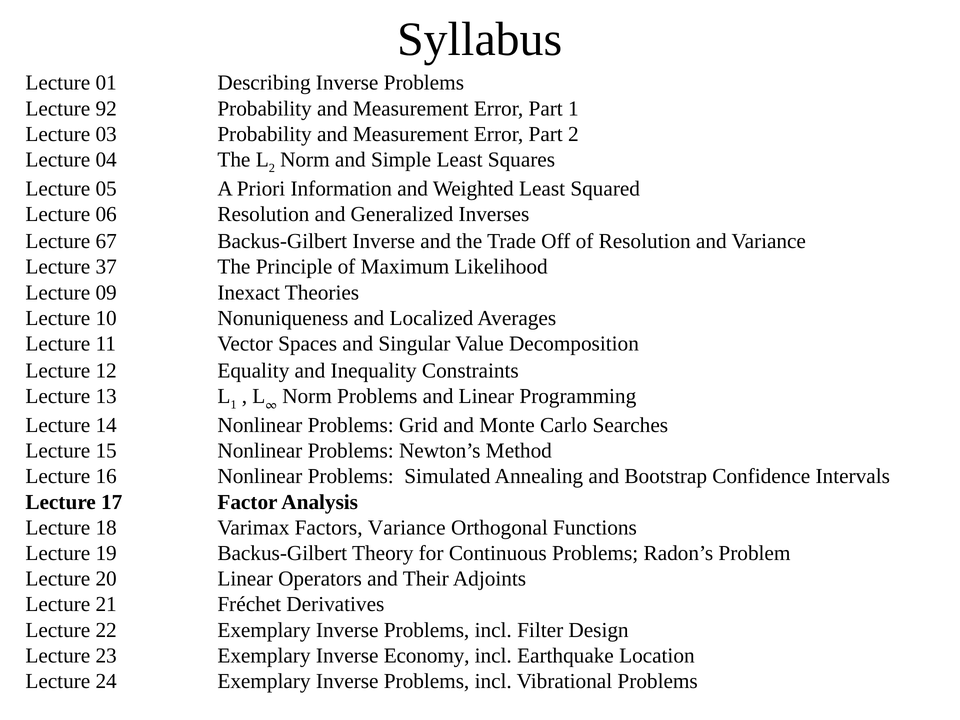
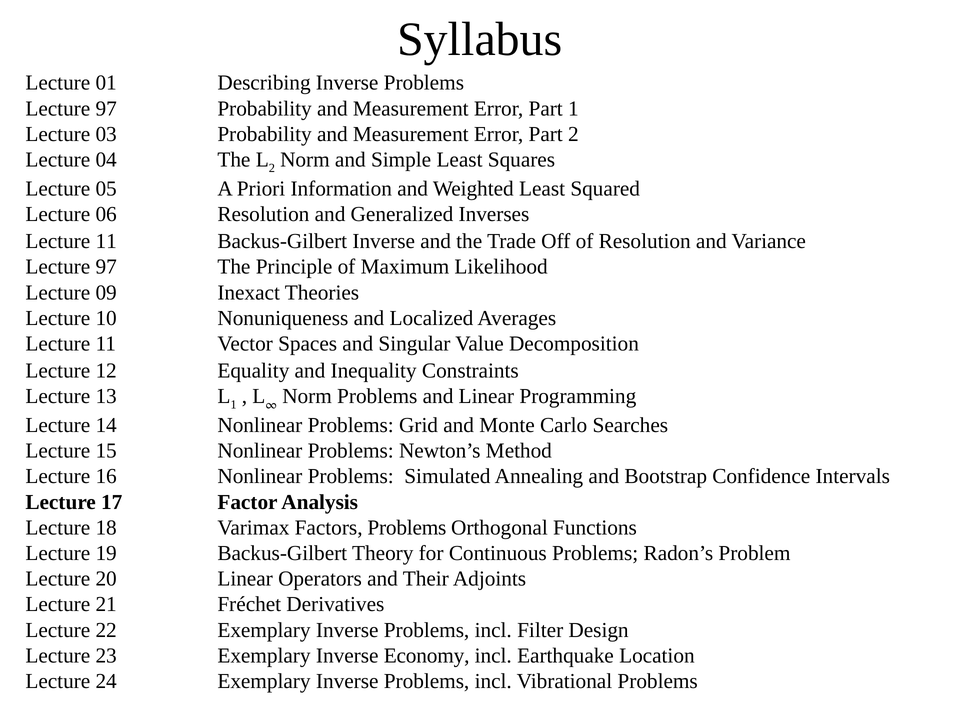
92: 92 -> 97 (106, 109)
67: 67 -> 11 (106, 241)
37: 37 -> 97 (106, 267)
Factors Variance: Variance -> Problems (407, 528)
